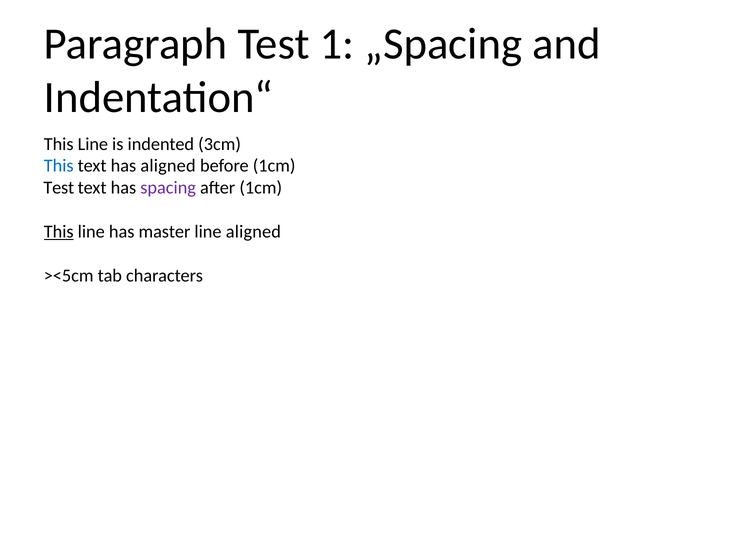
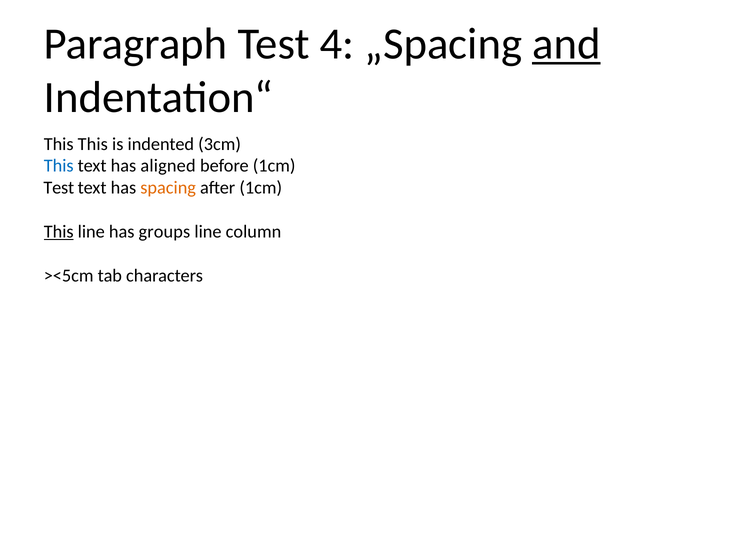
1: 1 -> 4 (337, 44)
and underline: none -> present (566, 44)
Line: Line -> This (93, 144)
spacing colour: purple -> orange (168, 188)
master: master -> groups (164, 232)
line aligned: aligned -> column (253, 232)
